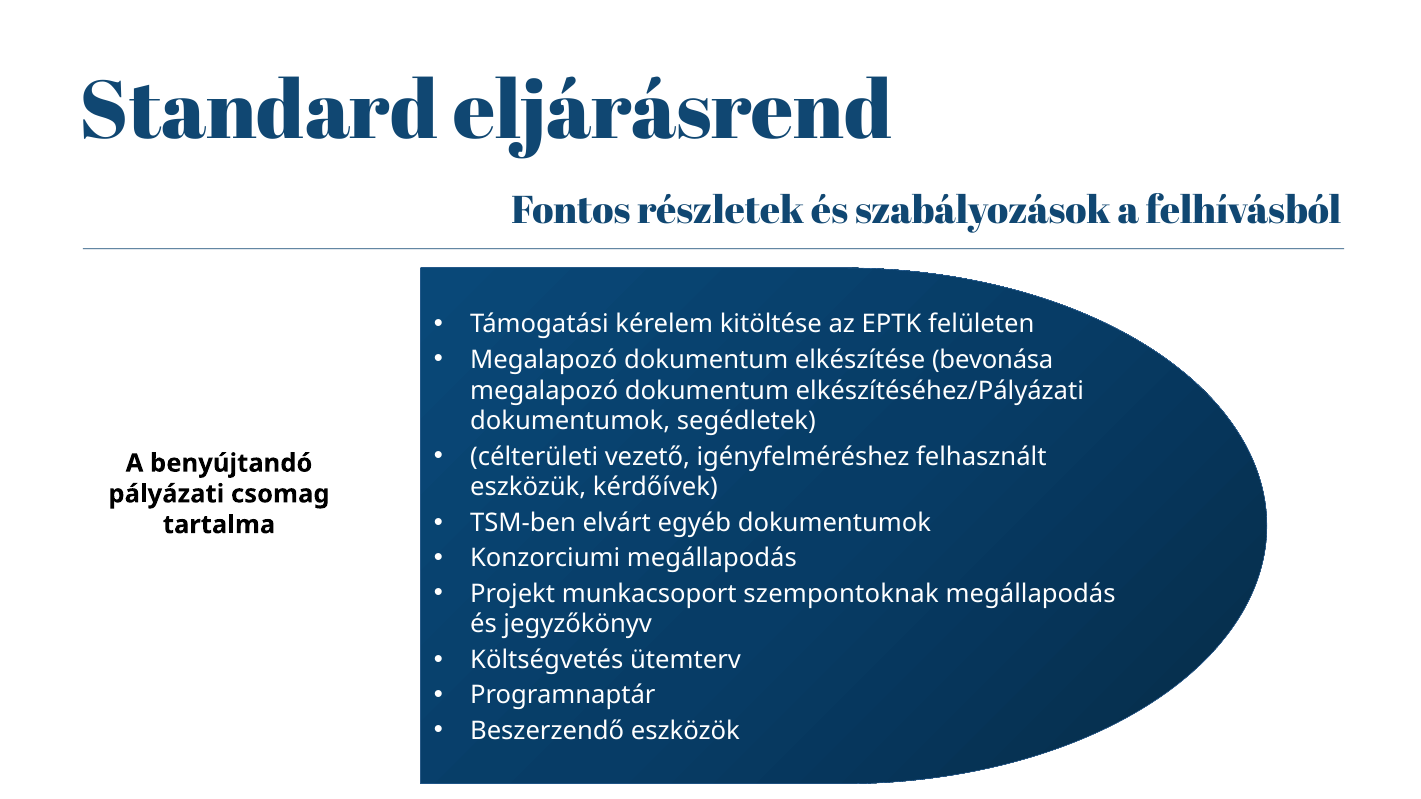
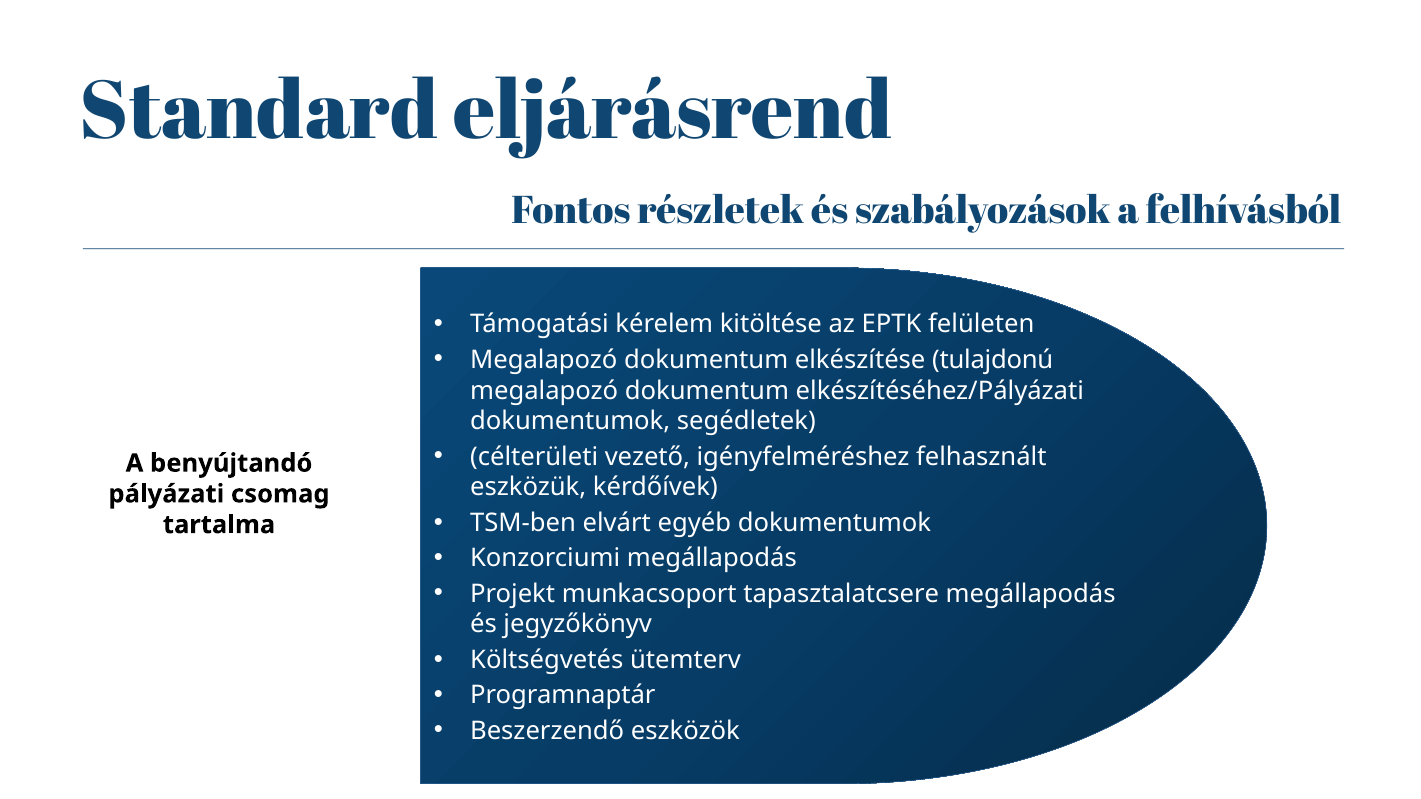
bevonása: bevonása -> tulajdonú (993, 360)
szempontoknak: szempontoknak -> tapasztalatcsere (841, 594)
